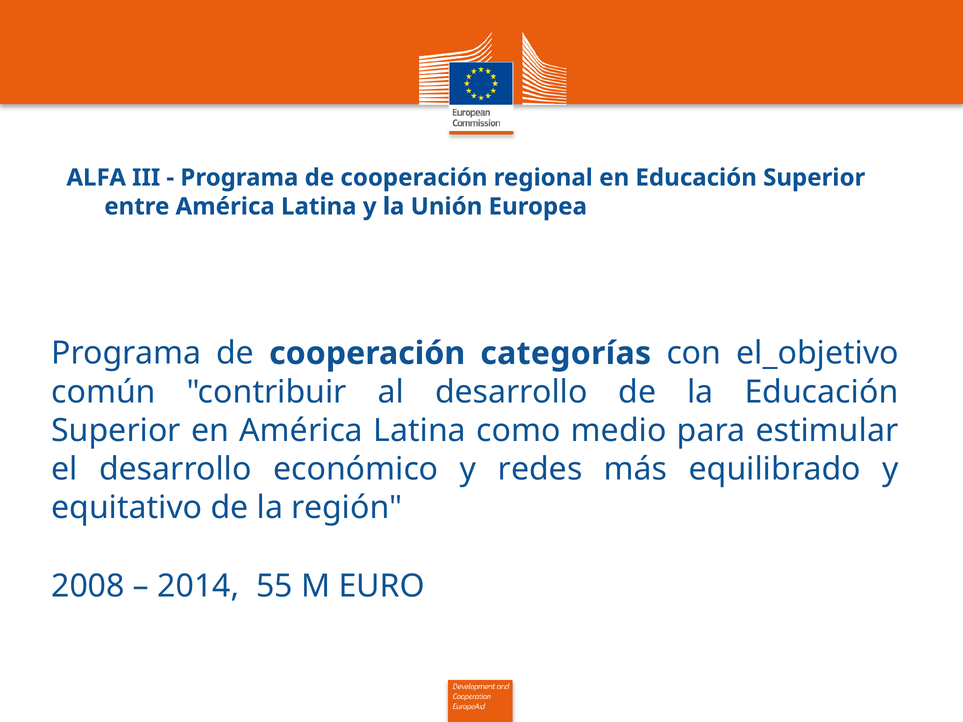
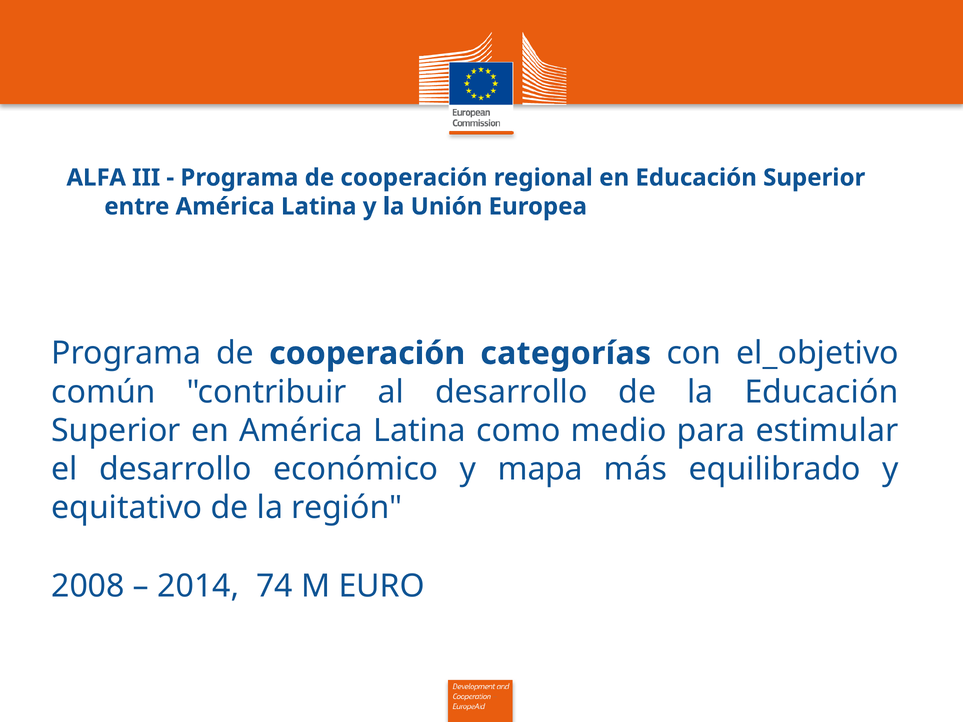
redes: redes -> mapa (540, 469)
55: 55 -> 74 (274, 586)
